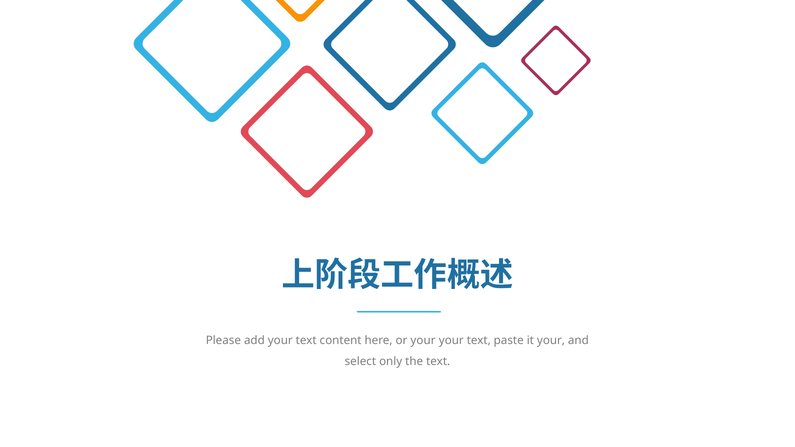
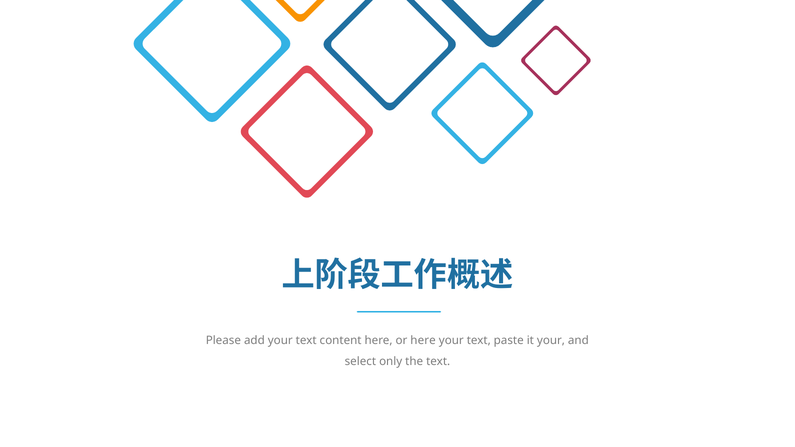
or your: your -> here (423, 341)
